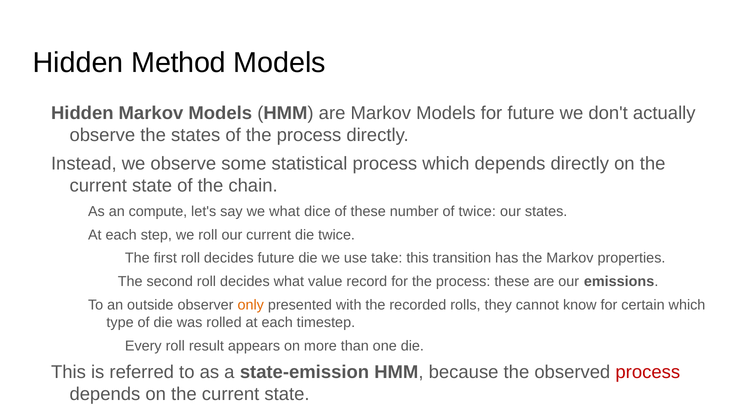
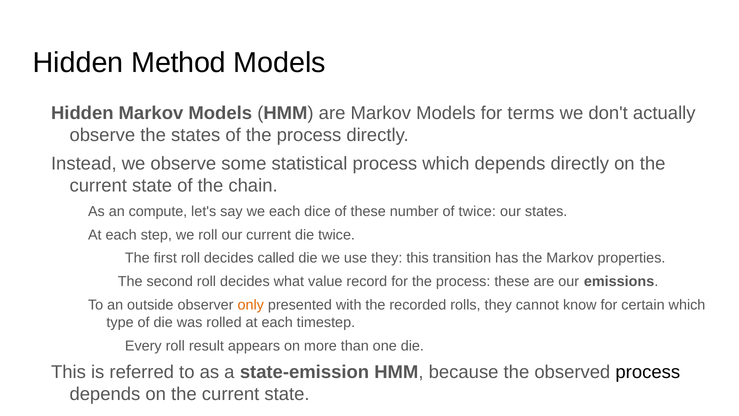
for future: future -> terms (531, 113)
we what: what -> each (285, 211)
decides future: future -> called (276, 258)
use take: take -> they (387, 258)
process colour: red -> black (648, 372)
